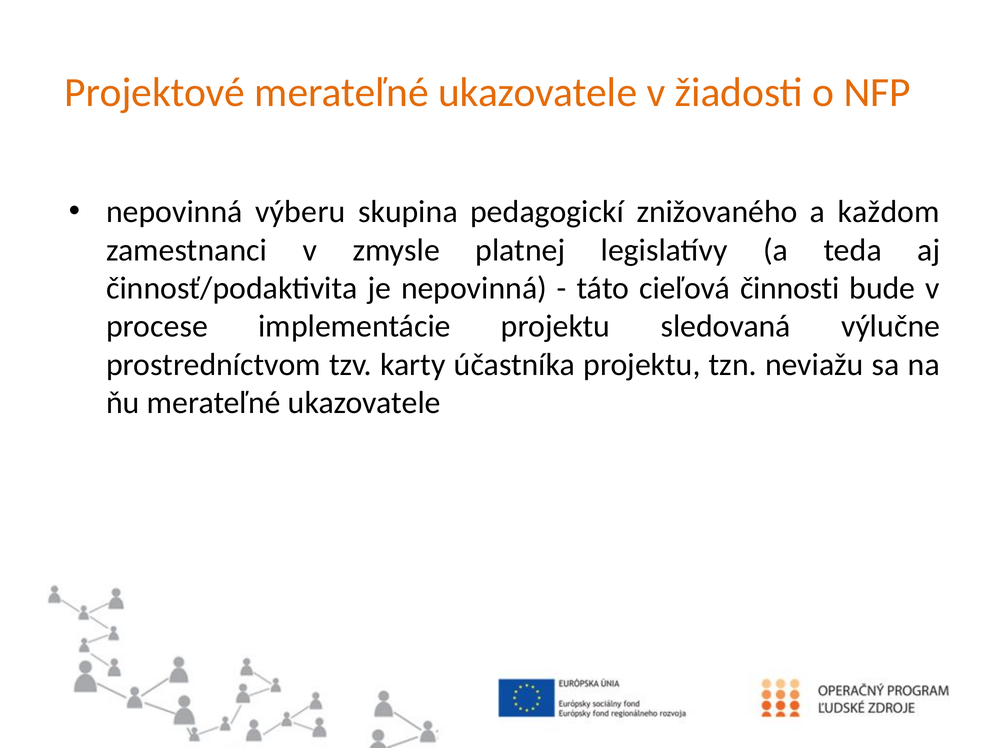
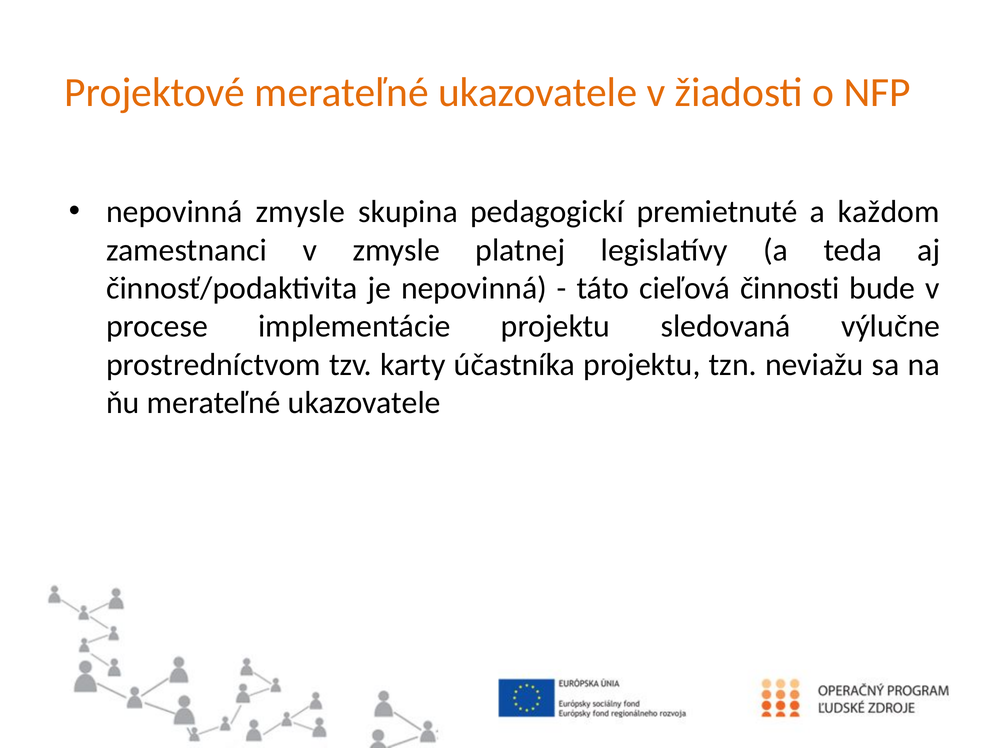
nepovinná výberu: výberu -> zmysle (300, 212)
znižovaného: znižovaného -> premietnuté (717, 212)
